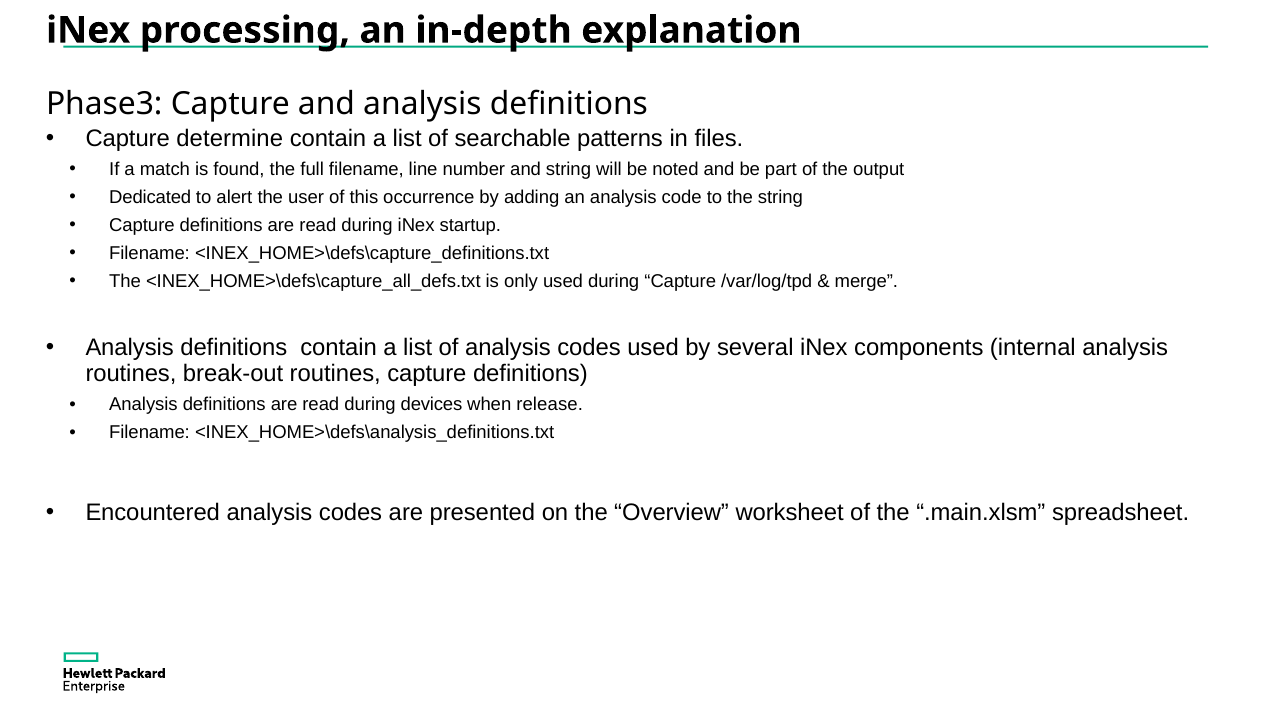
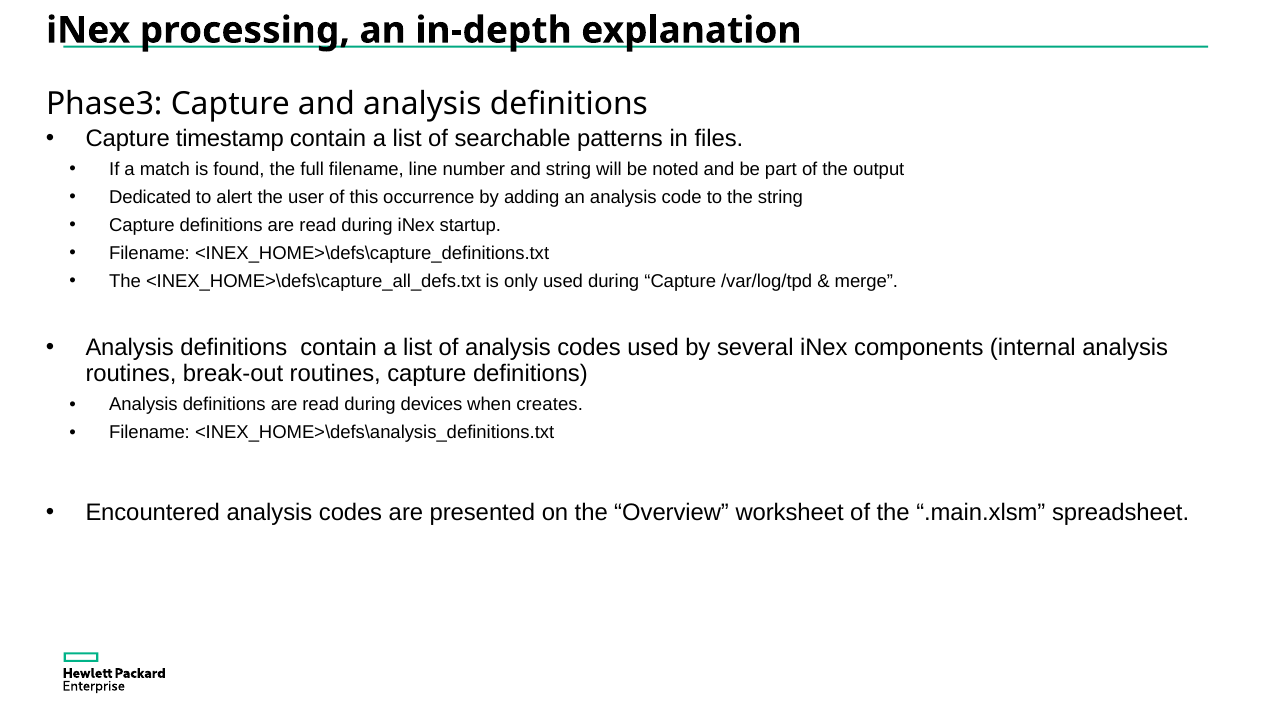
determine: determine -> timestamp (230, 138)
release: release -> creates (550, 404)
